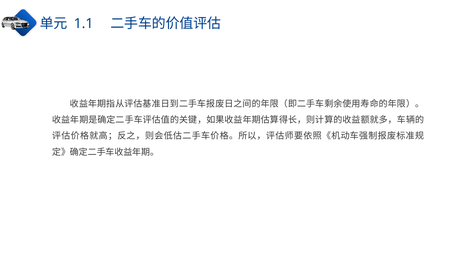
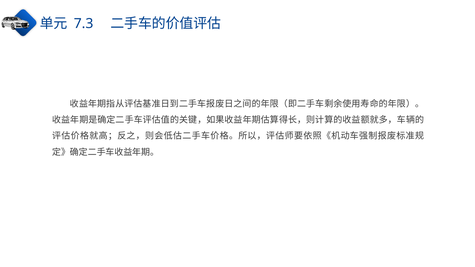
1.1: 1.1 -> 7.3 (84, 24)
